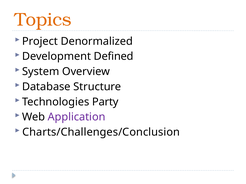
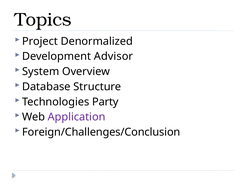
Topics colour: orange -> black (43, 20)
Defined: Defined -> Advisor (114, 57)
Charts/Challenges/Conclusion: Charts/Challenges/Conclusion -> Foreign/Challenges/Conclusion (101, 132)
